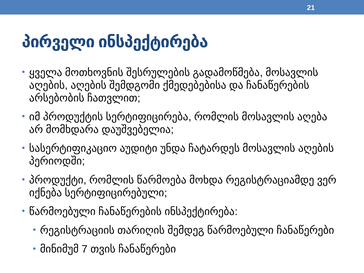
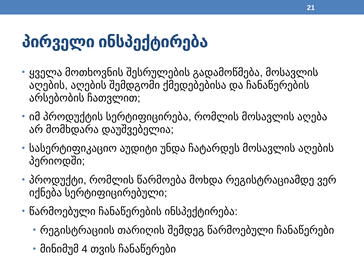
7: 7 -> 4 (85, 249)
